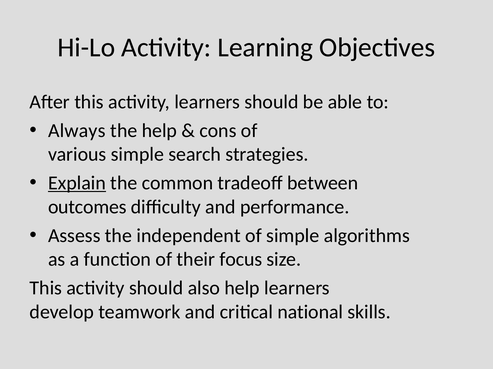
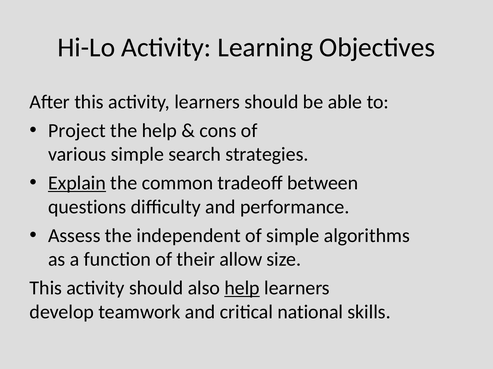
Always: Always -> Project (77, 131)
outcomes: outcomes -> questions (87, 207)
focus: focus -> allow (241, 260)
help underline: none -> present (242, 289)
